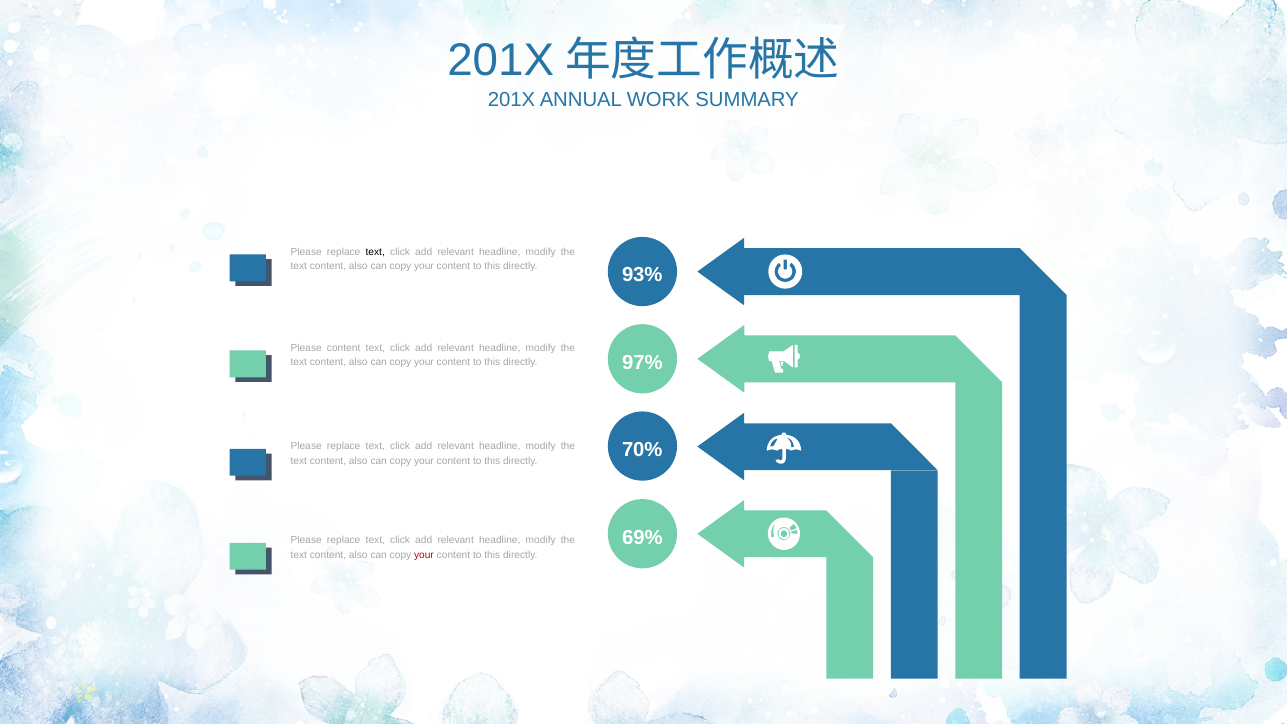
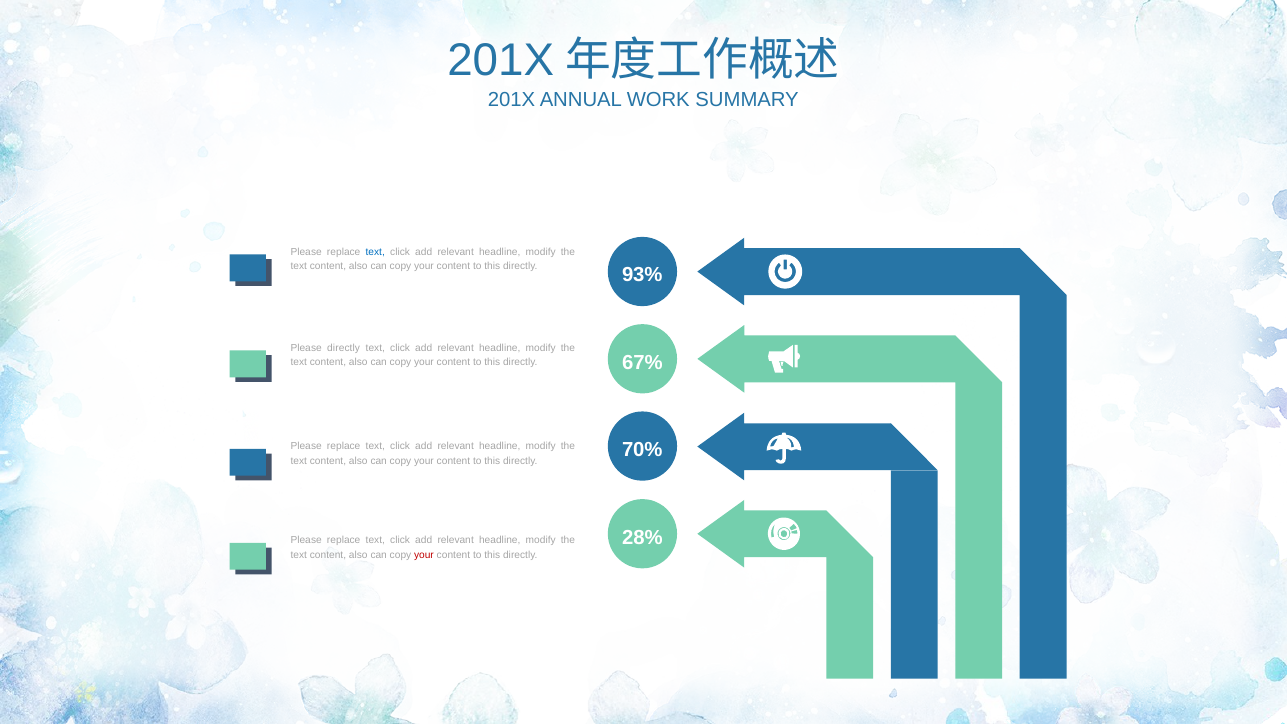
text colour: black -> blue (375, 252)
Please content: content -> directly (344, 348)
97%: 97% -> 67% (642, 362)
69%: 69% -> 28% (642, 537)
